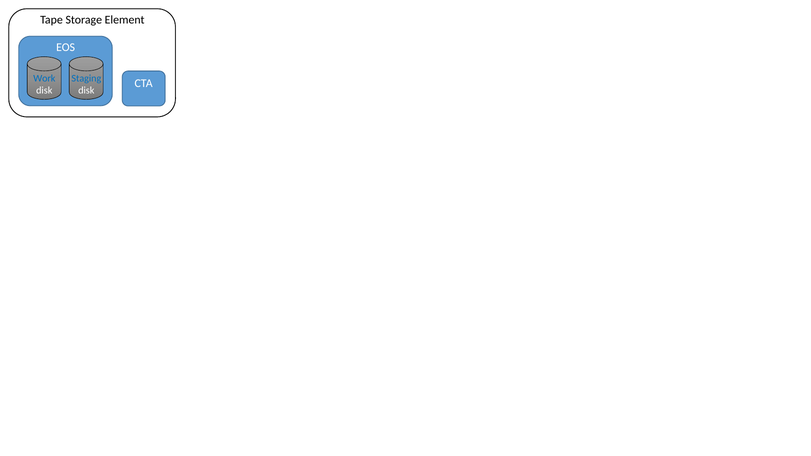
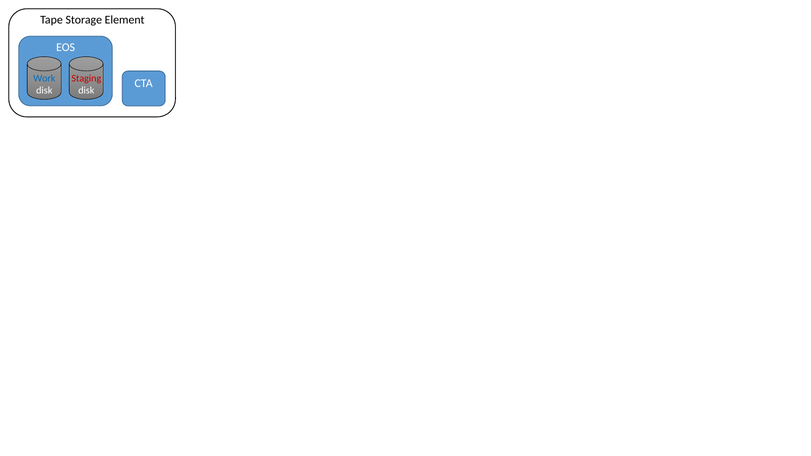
Staging colour: blue -> red (86, 78)
